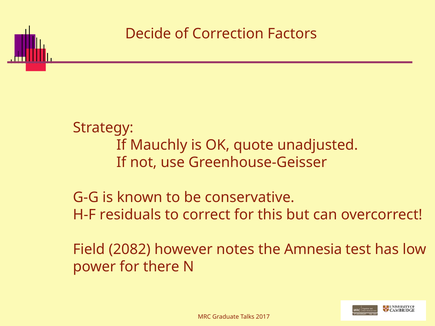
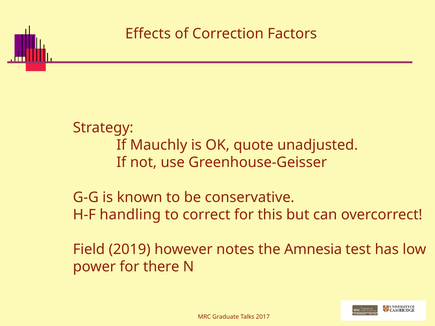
Decide: Decide -> Effects (148, 34)
residuals: residuals -> handling (130, 215)
2082: 2082 -> 2019 (130, 250)
